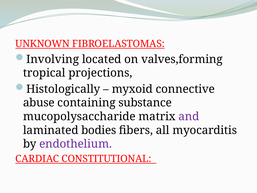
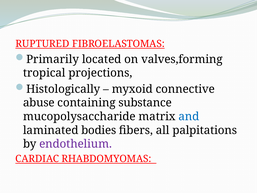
UNKNOWN: UNKNOWN -> RUPTURED (42, 44)
Involving: Involving -> Primarily (53, 59)
and colour: purple -> blue (189, 116)
myocarditis: myocarditis -> palpitations (205, 130)
CONSTITUTIONAL: CONSTITUTIONAL -> RHABDOMYOMAS (106, 159)
